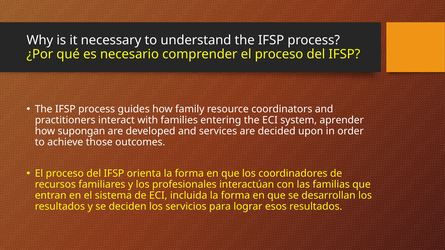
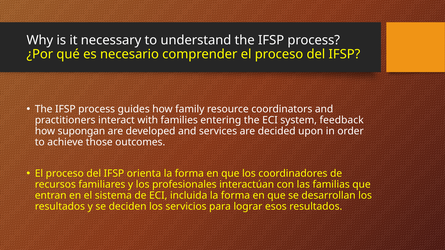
aprender: aprender -> feedback (342, 120)
